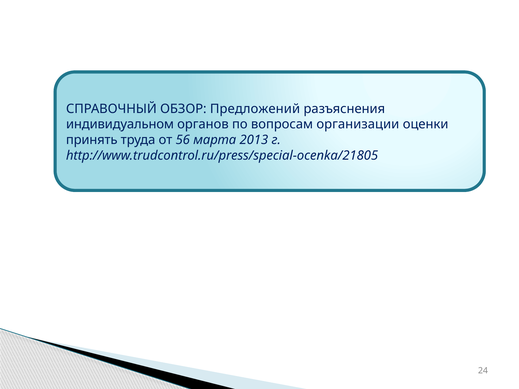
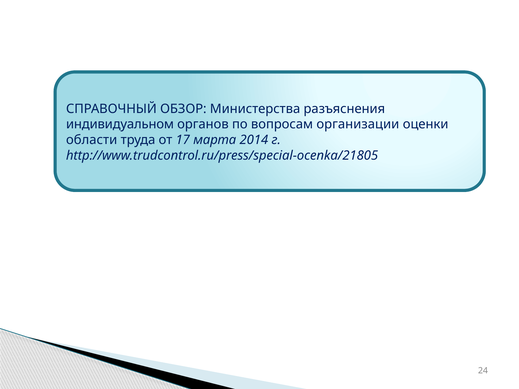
Предложений: Предложений -> Министерства (255, 109)
принять: принять -> области (92, 140)
56: 56 -> 17 (183, 140)
2013: 2013 -> 2014 (254, 140)
